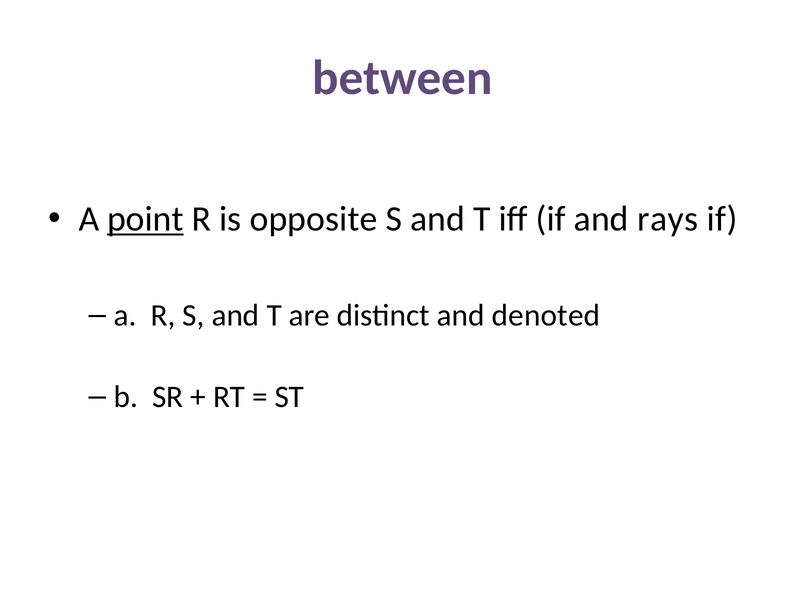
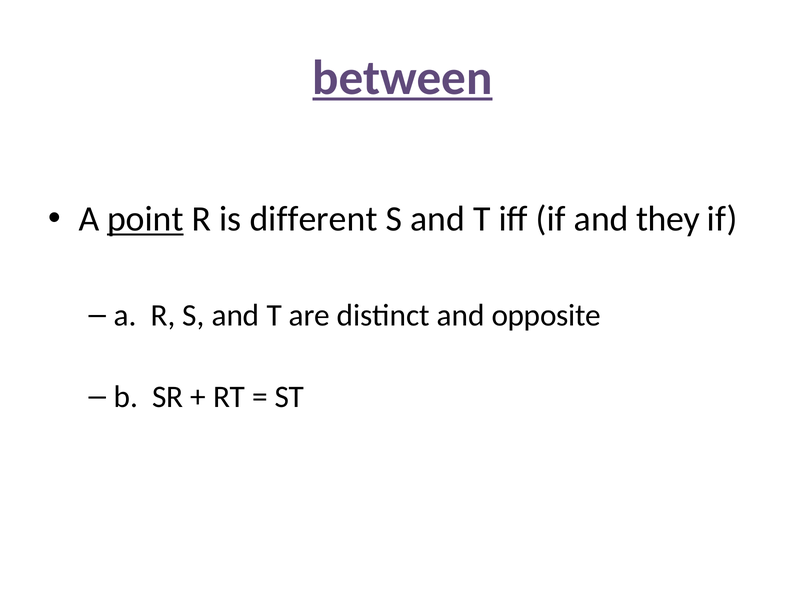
between underline: none -> present (402, 78)
opposite: opposite -> different (314, 219)
rays: rays -> they (668, 219)
denoted: denoted -> opposite (546, 315)
